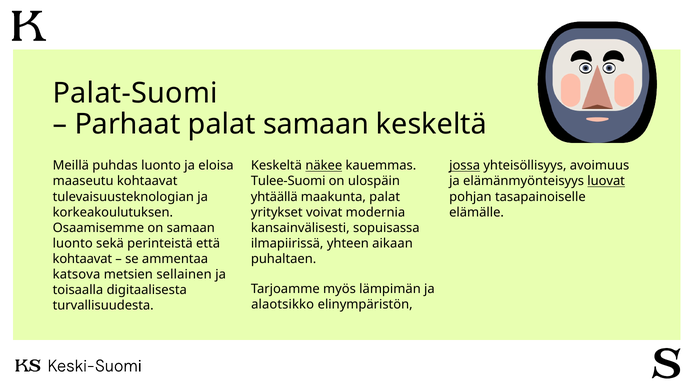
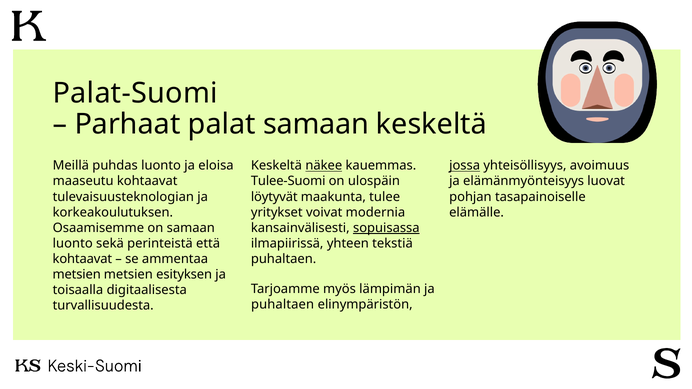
luovat underline: present -> none (606, 181)
yhtäällä: yhtäällä -> löytyvät (274, 197)
maakunta palat: palat -> tulee (385, 197)
sopuisassa underline: none -> present (386, 228)
aikaan: aikaan -> tekstiä (393, 244)
katsova: katsova -> metsien (77, 275)
sellainen: sellainen -> esityksen (184, 275)
alaotsikko: alaotsikko -> puhaltaen (283, 305)
